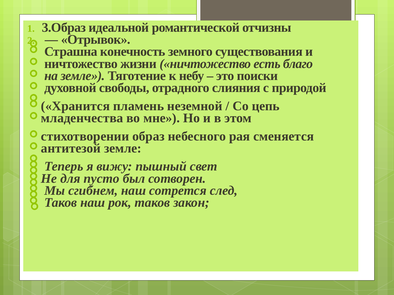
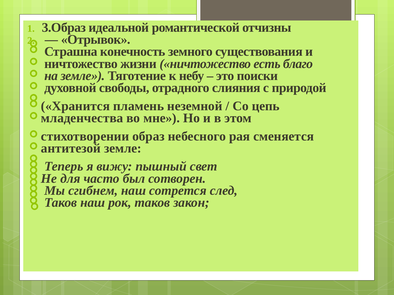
пусто: пусто -> часто (102, 179)
